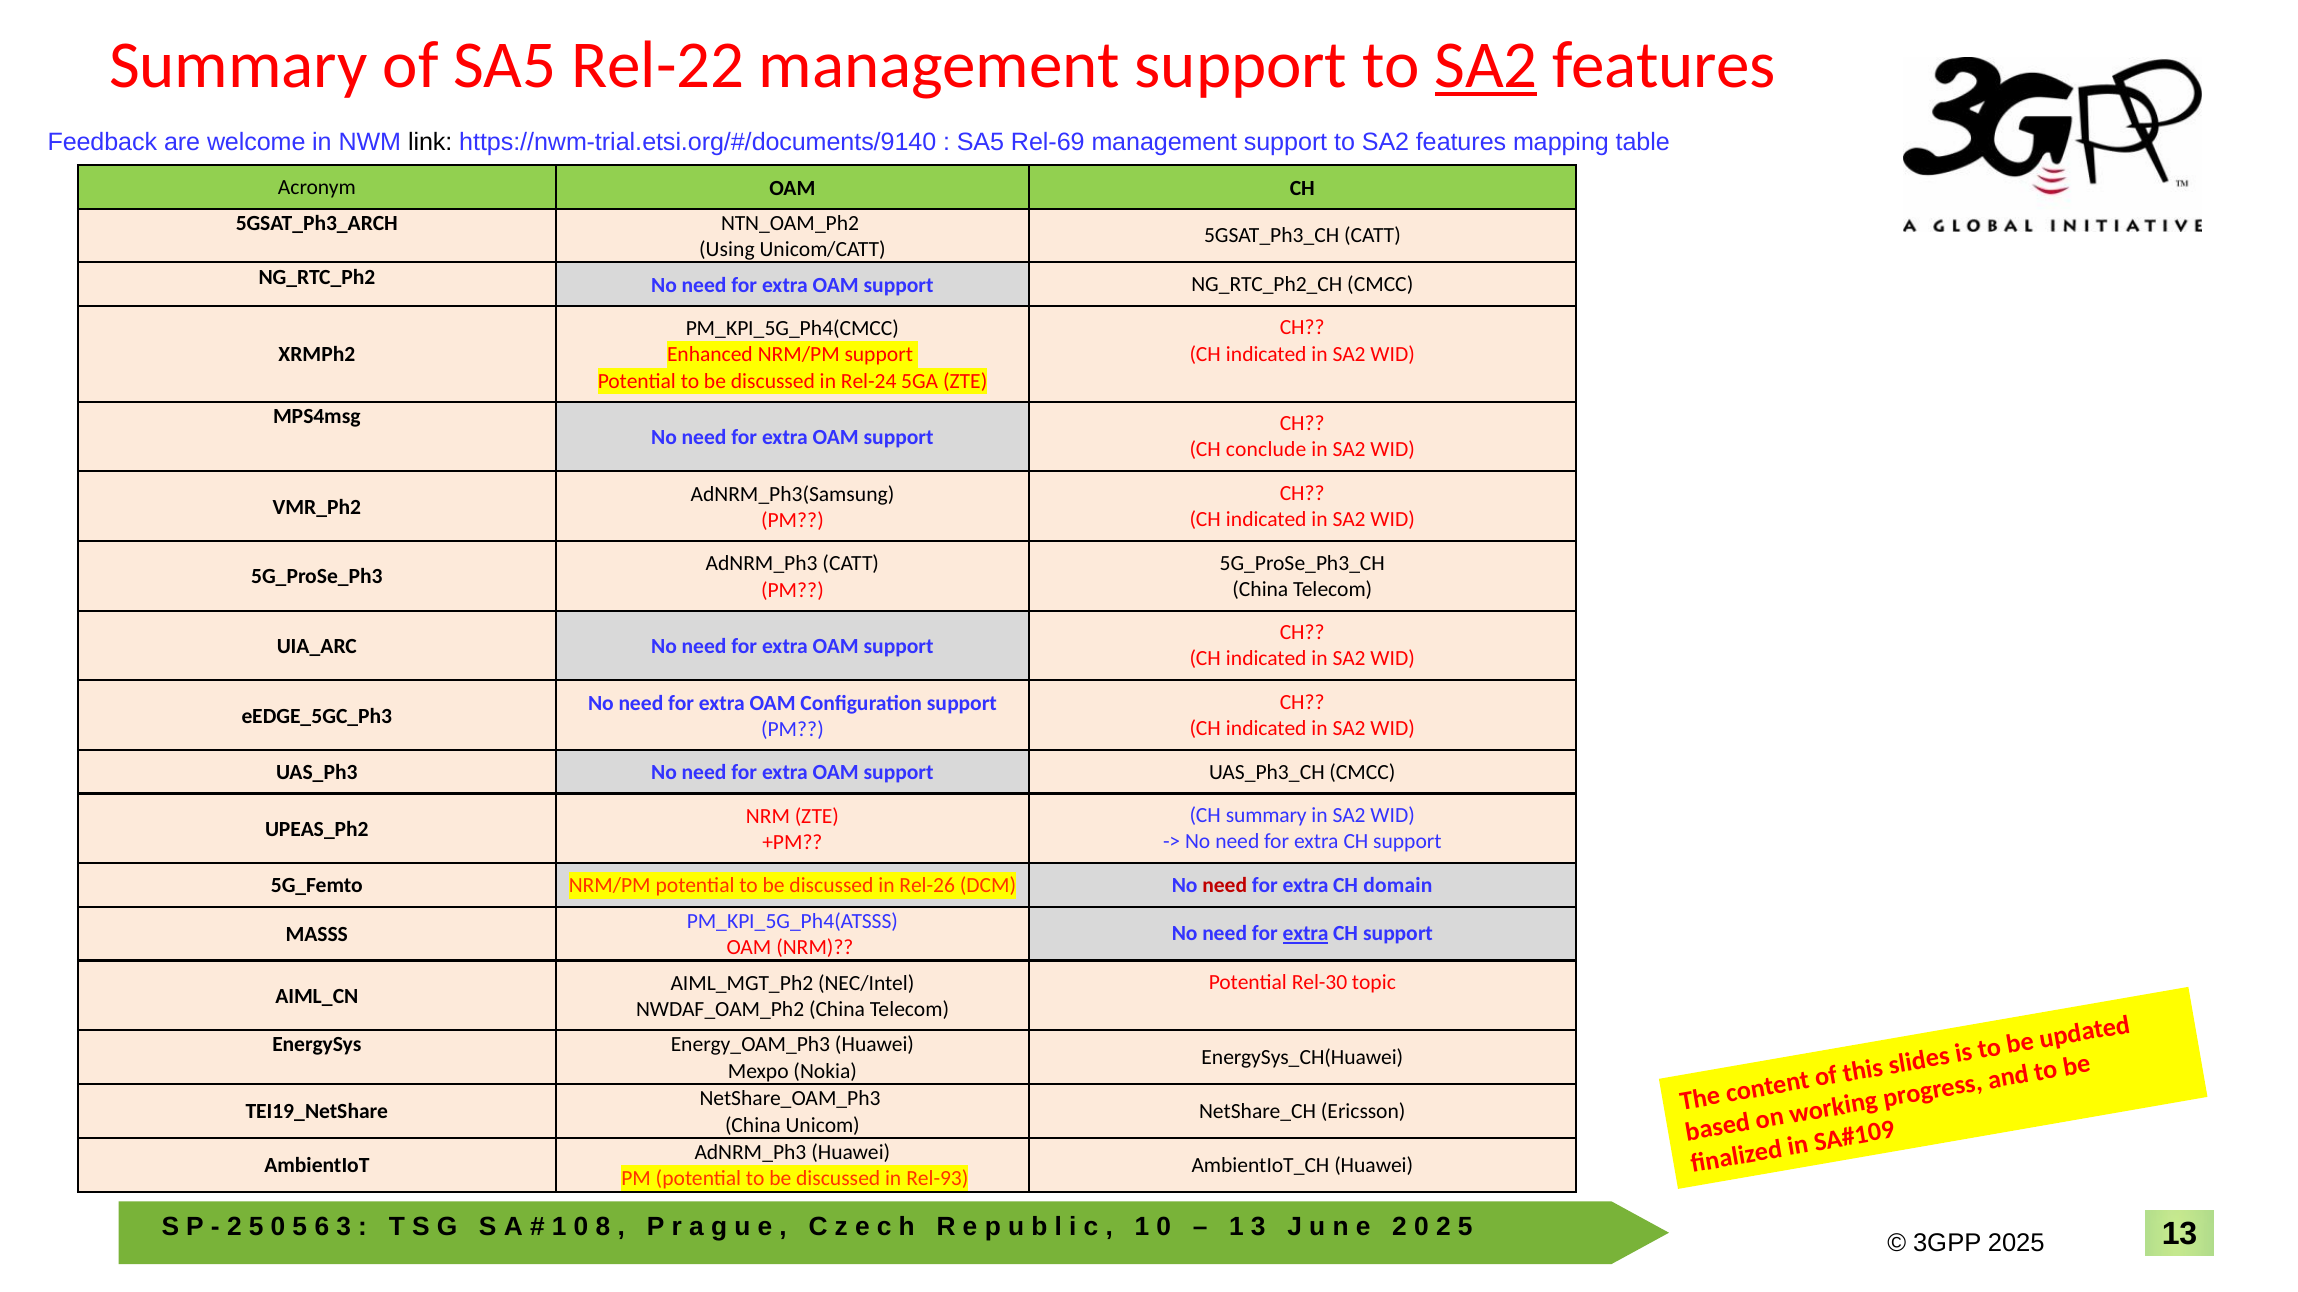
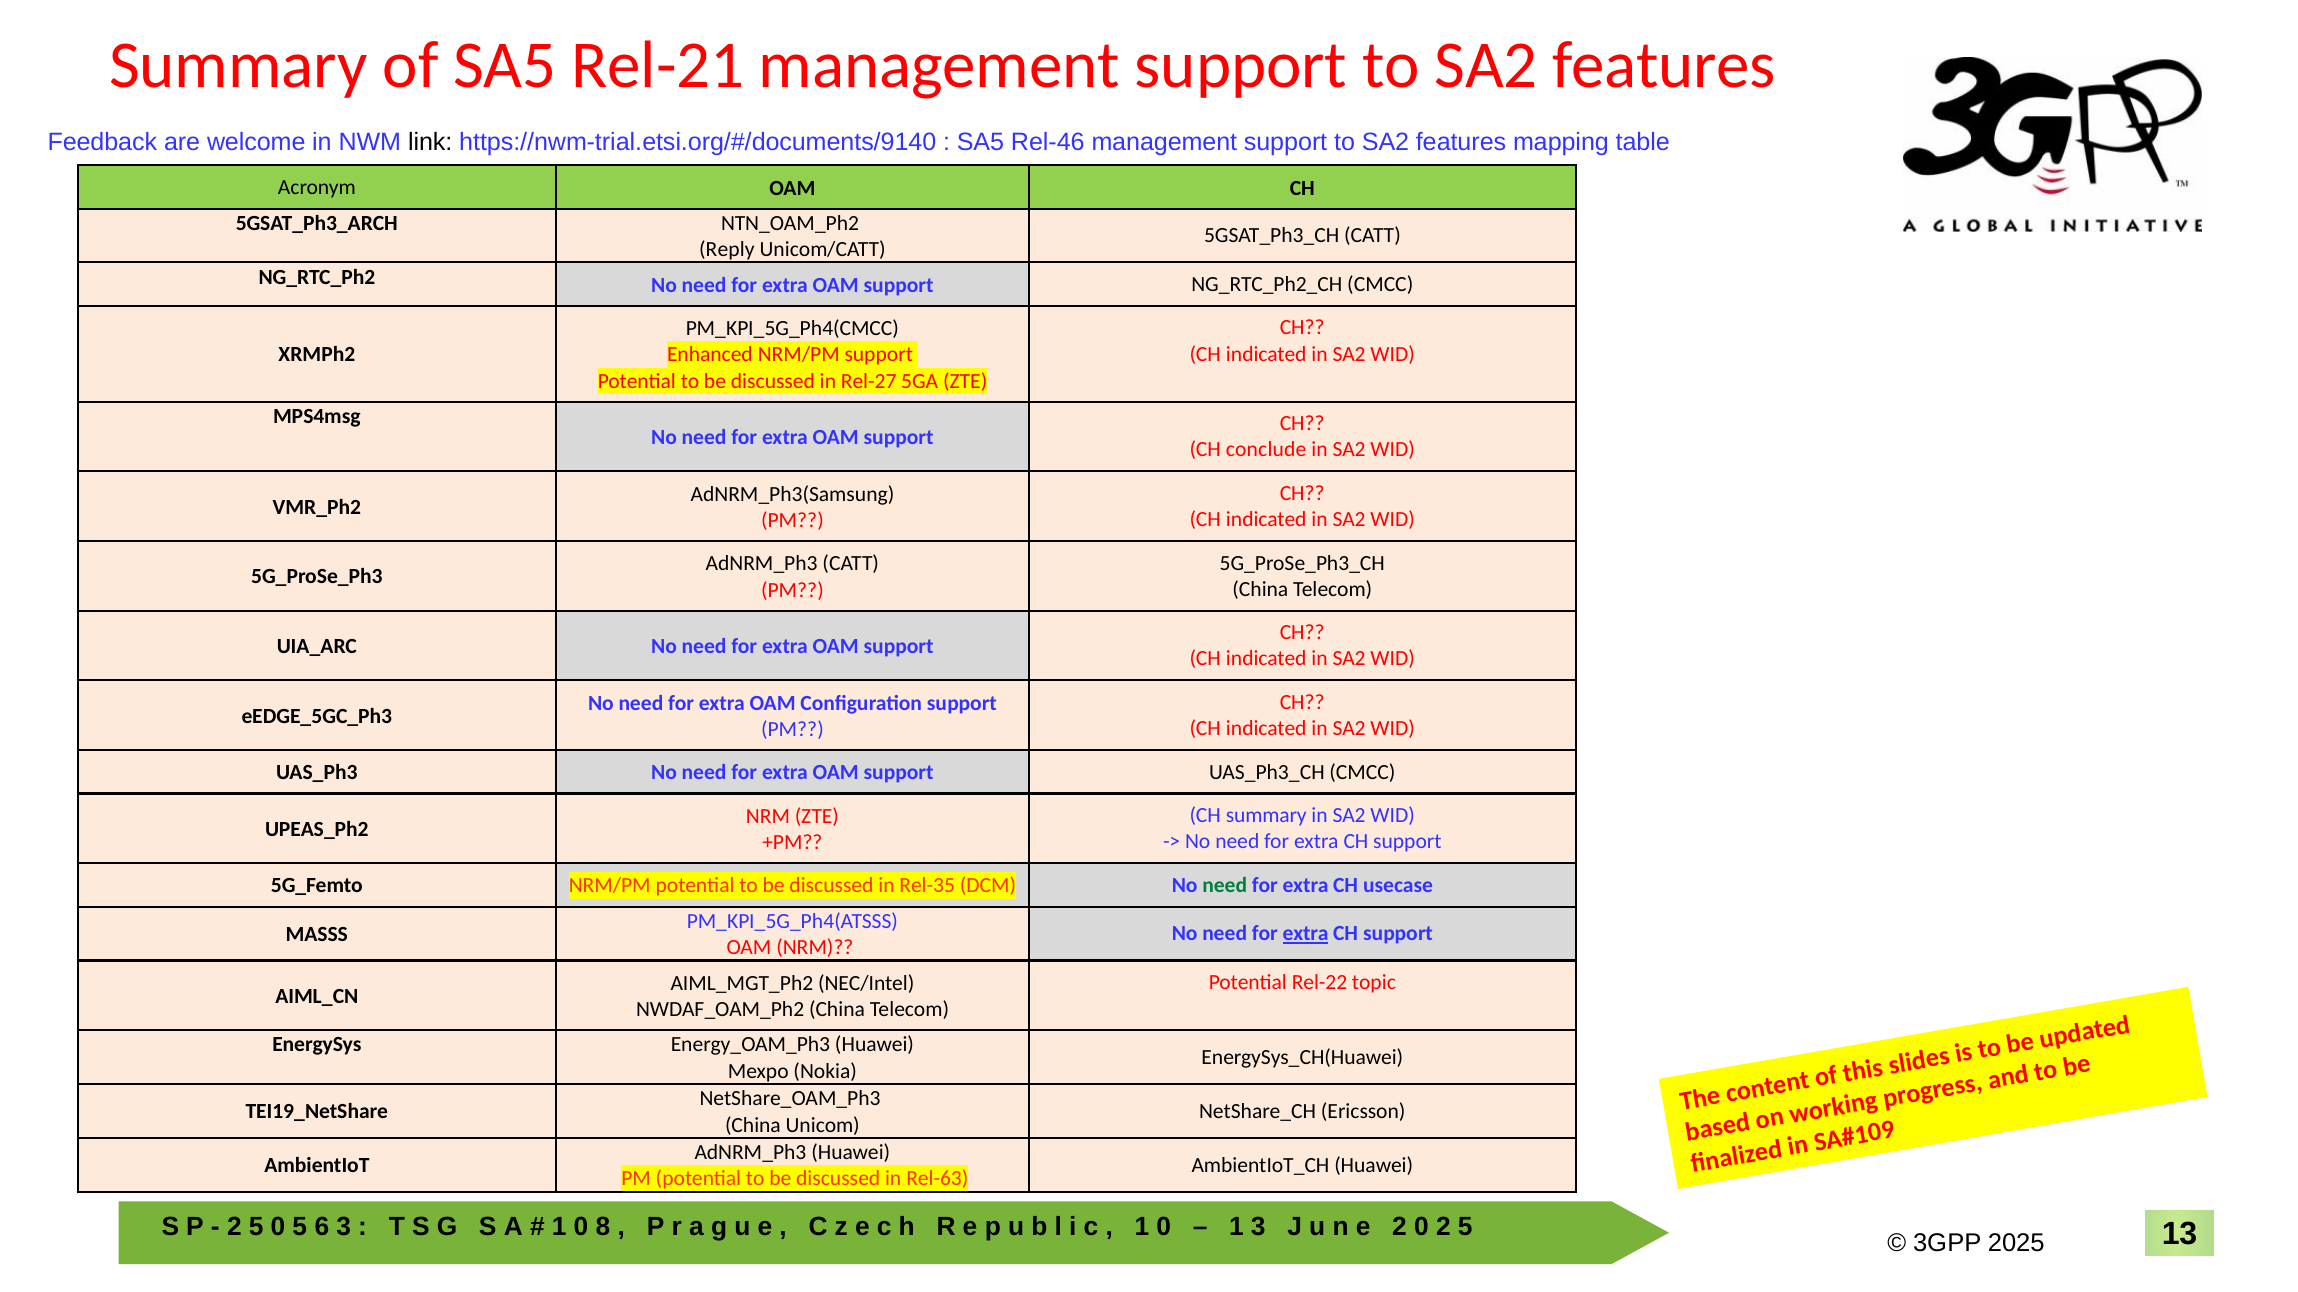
Rel-22: Rel-22 -> Rel-21 (658, 65)
SA2 underline: present -> none (1486, 65)
Rel-69: Rel-69 -> Rel-46 (1048, 143)
Using: Using -> Reply (727, 250)
Rel-24: Rel-24 -> Rel-27 (869, 381)
Rel-26: Rel-26 -> Rel-35 (927, 886)
need colour: red -> green (1225, 885)
domain: domain -> usecase (1398, 885)
Rel-30: Rel-30 -> Rel-22 (1320, 983)
Rel-93: Rel-93 -> Rel-63 (937, 1179)
